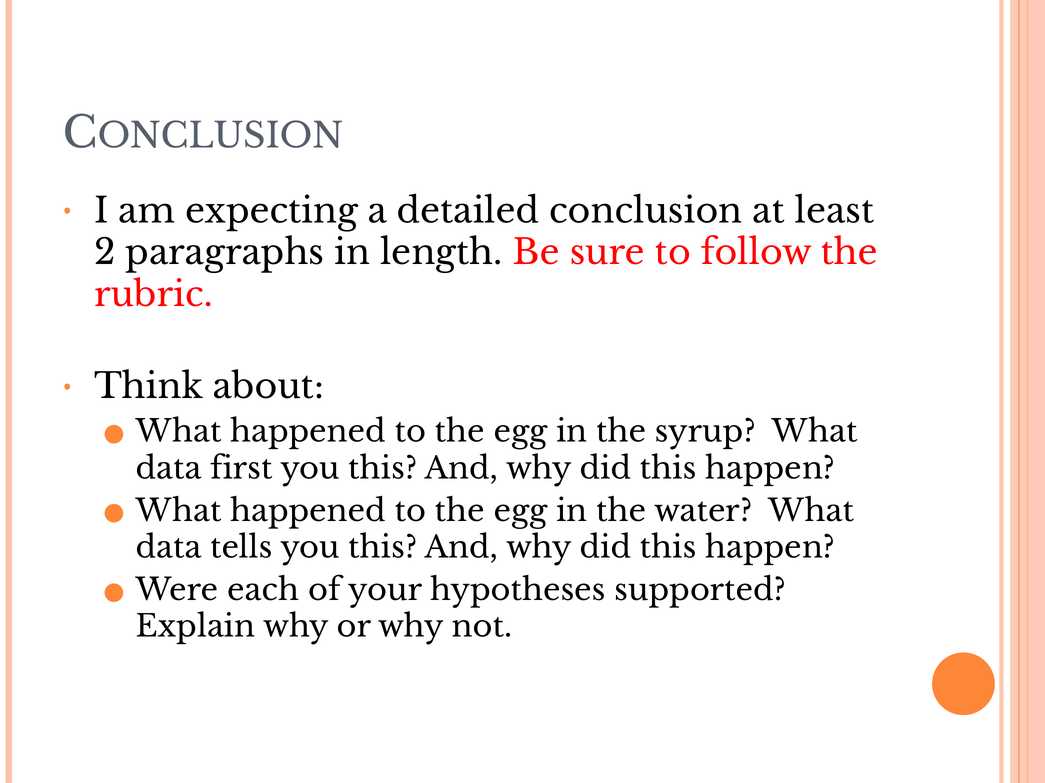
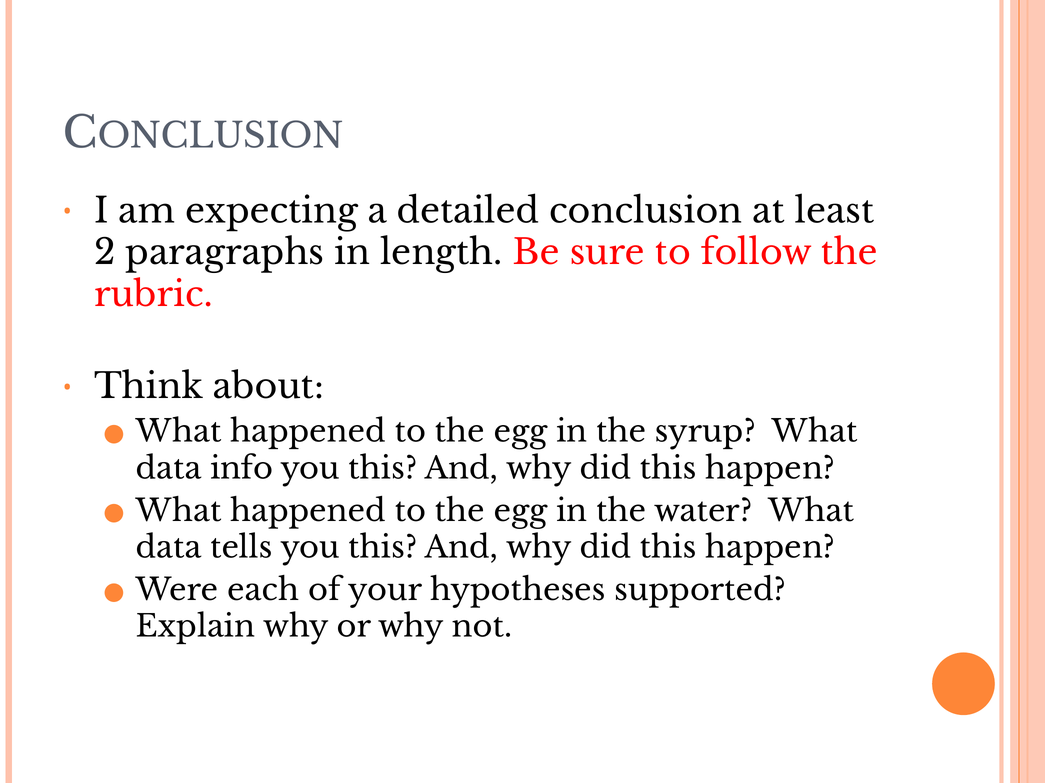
first: first -> info (242, 469)
